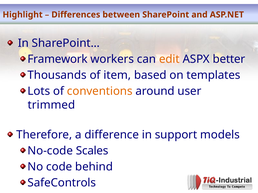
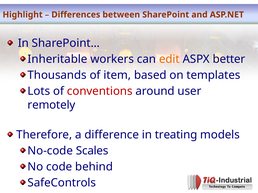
Framework: Framework -> Inheritable (58, 59)
conventions colour: orange -> red (100, 91)
trimmed: trimmed -> remotely (51, 105)
support: support -> treating (176, 135)
